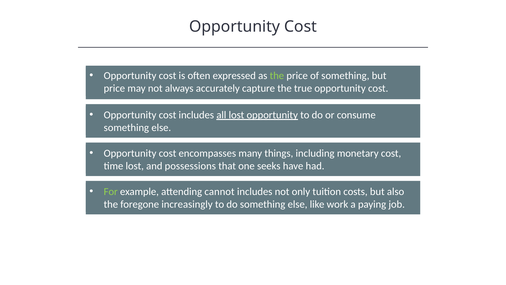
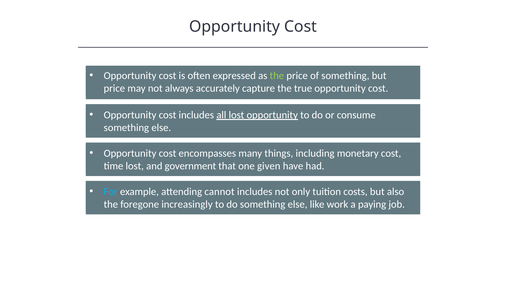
possessions: possessions -> government (190, 166)
seeks: seeks -> given (269, 166)
For colour: light green -> light blue (111, 191)
